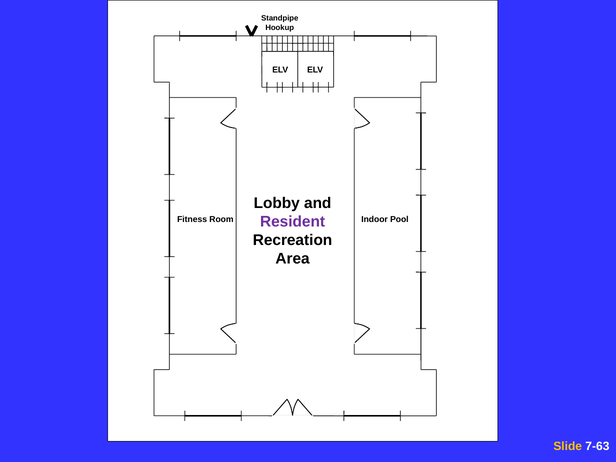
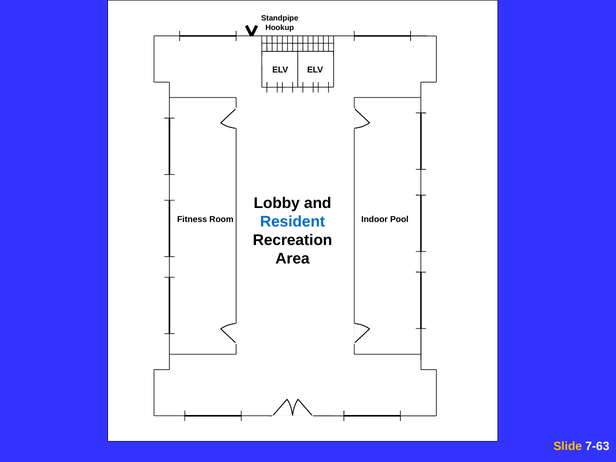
Resident colour: purple -> blue (293, 222)
